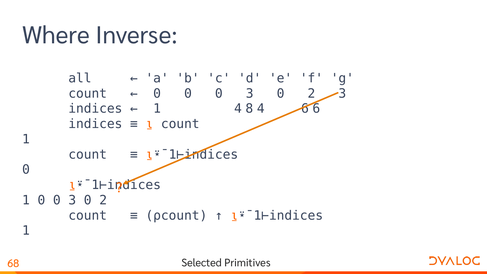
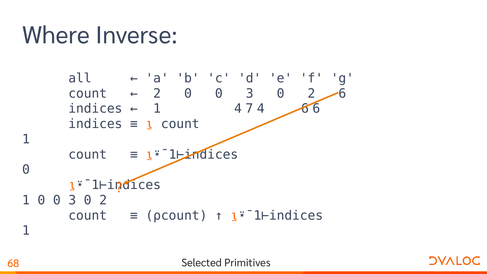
0: 0 -> 2 (157, 93)
2 3: 3 -> 6 (342, 93)
8: 8 -> 7 (249, 109)
